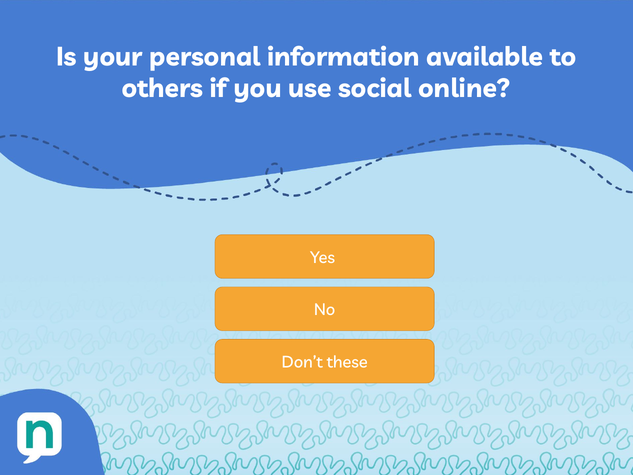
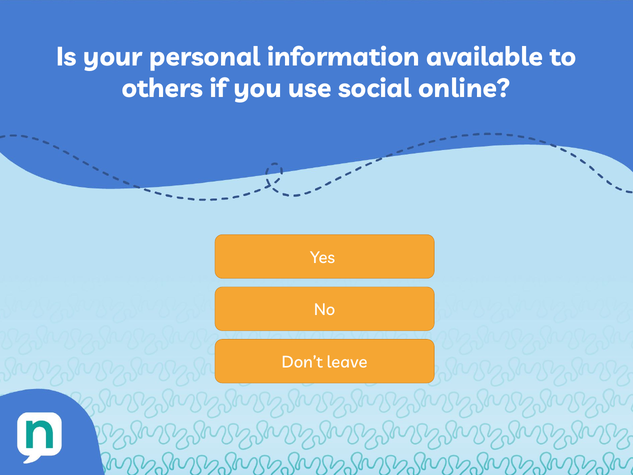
these: these -> leave (347, 362)
